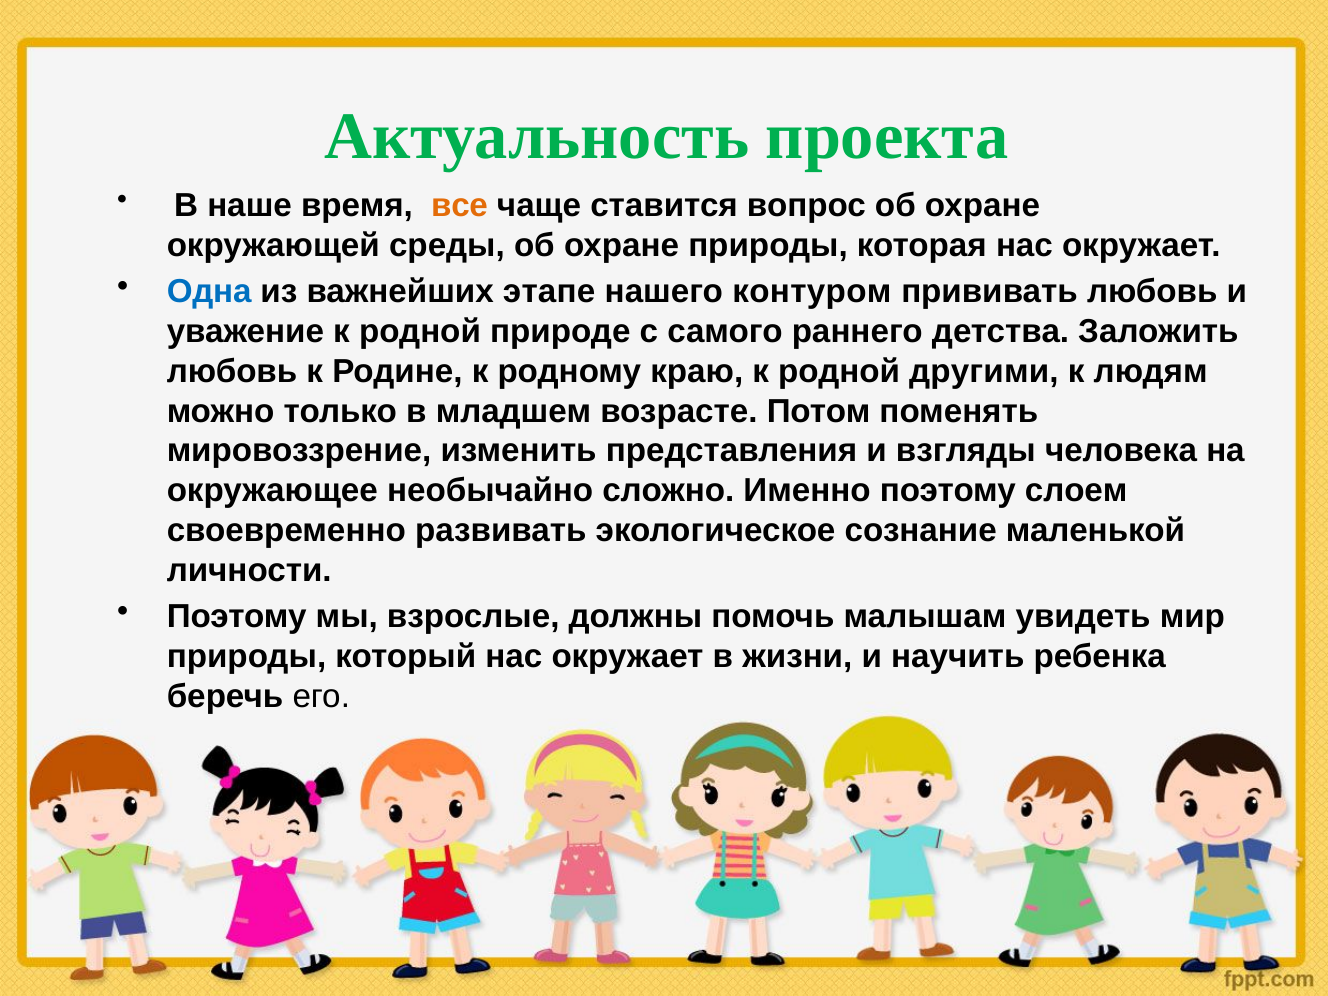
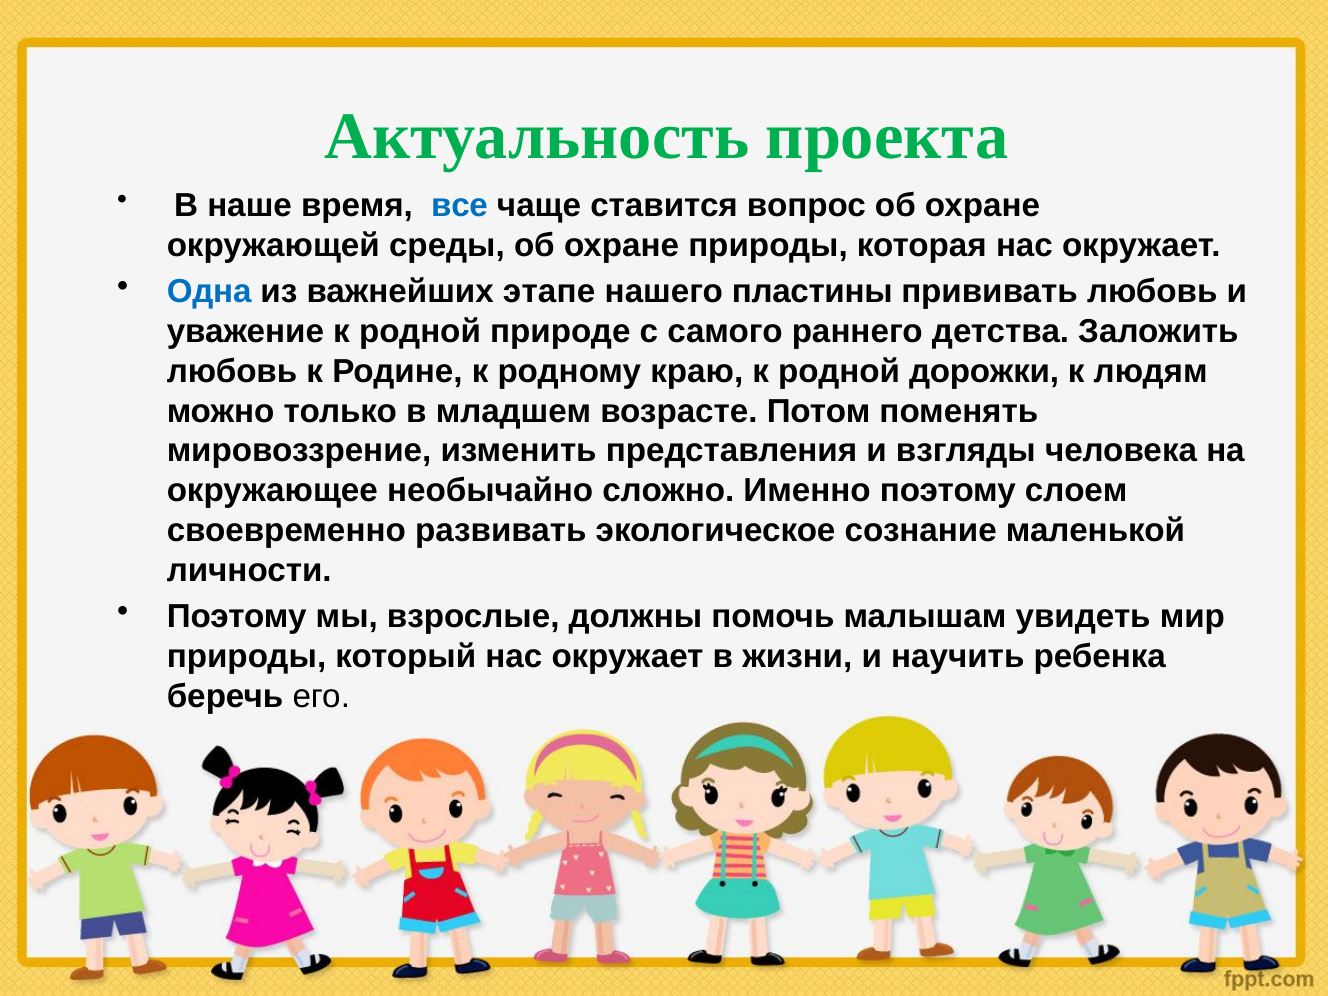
все colour: orange -> blue (460, 205)
контуром: контуром -> пластины (812, 292)
другими: другими -> дорожки (984, 371)
